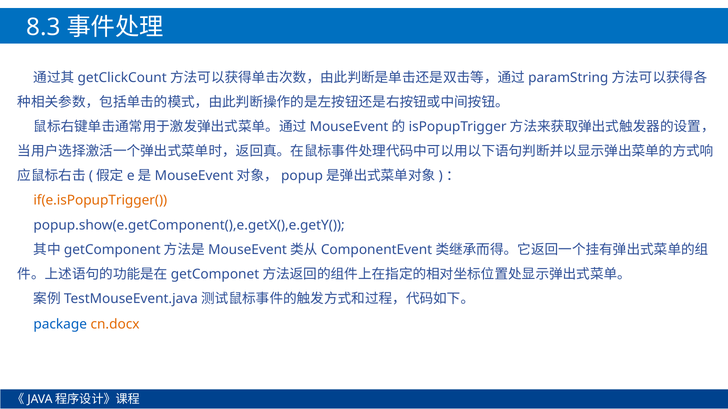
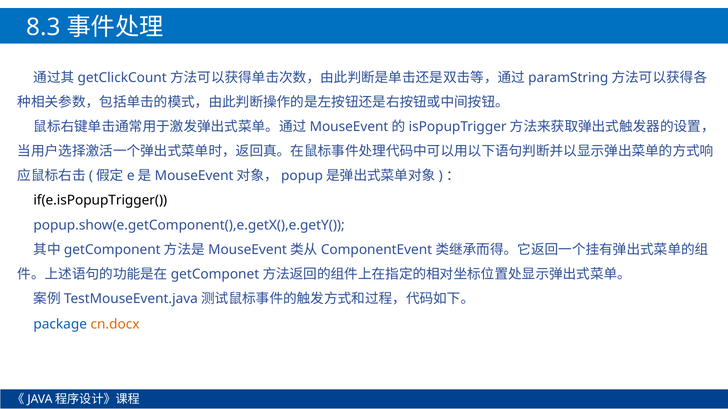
if(e.isPopupTrigger( colour: orange -> black (100, 201)
